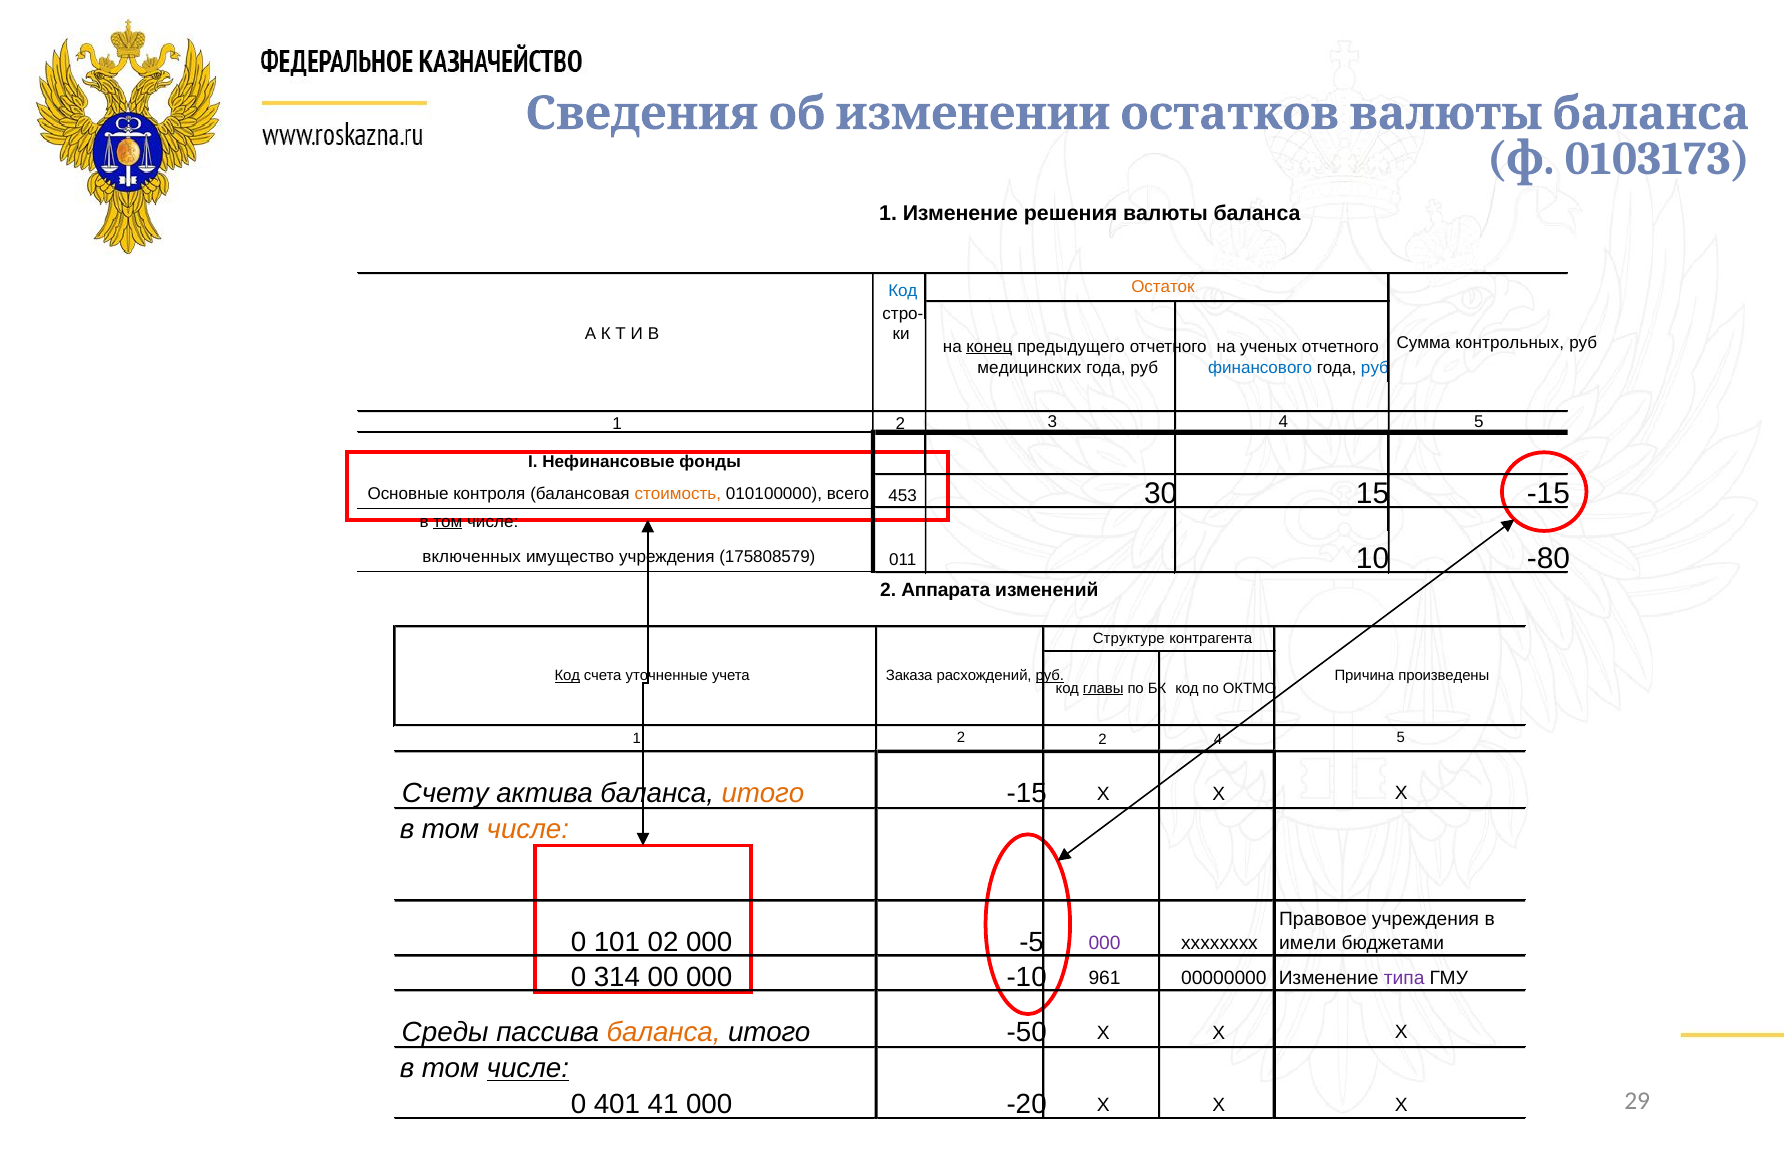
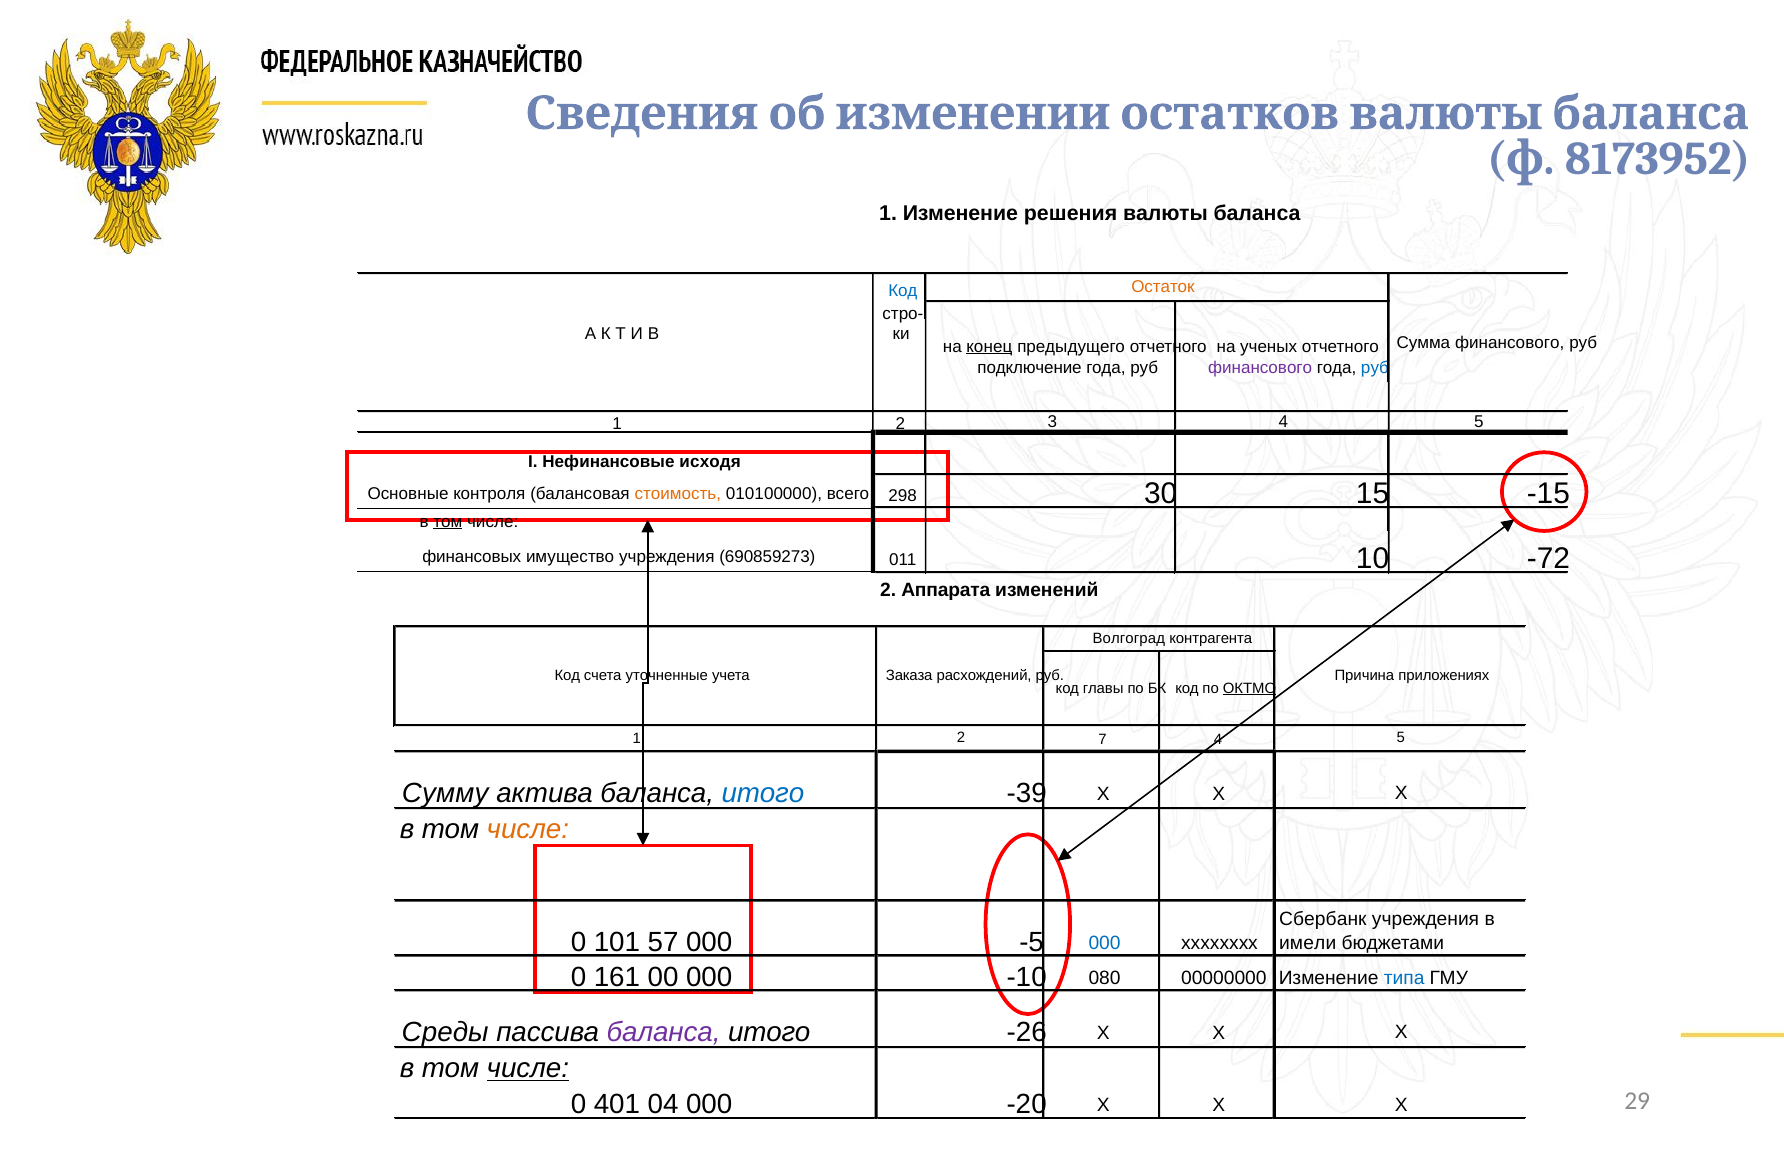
0103173: 0103173 -> 8173952 (1658, 159)
Сумма контрольных: контрольных -> финансового (1510, 343)
медицинских: медицинских -> подключение (1030, 368)
финансового colour: blue -> purple (1260, 368)
фонды: фонды -> исходя (710, 462)
453: 453 -> 298 (903, 495)
-80: -80 -> -72 (1548, 558)
включенных: включенных -> финансовых (472, 556)
175808579: 175808579 -> 690859273 (767, 556)
Структуре: Структуре -> Волгоград (1129, 639)
Код underline: present -> none (567, 676)
руб underline: present -> none (1050, 676)
произведены: произведены -> приложениях (1444, 676)
главы underline: present -> none (1103, 688)
ОКТМО underline: none -> present (1250, 688)
2: 2 -> 7 (1103, 739)
-15: -15 -> -39 (1027, 793)
Счету: Счету -> Сумму (445, 793)
итого colour: orange -> blue (763, 793)
Правовое: Правовое -> Сбербанк (1323, 919)
02: 02 -> 57 (663, 942)
000 colour: purple -> blue (1105, 943)
314: 314 -> 161 (617, 977)
961: 961 -> 080 (1105, 978)
типа colour: purple -> blue (1404, 978)
-50: -50 -> -26 (1027, 1032)
баланса colour: orange -> purple (664, 1032)
41: 41 -> 04 (663, 1104)
